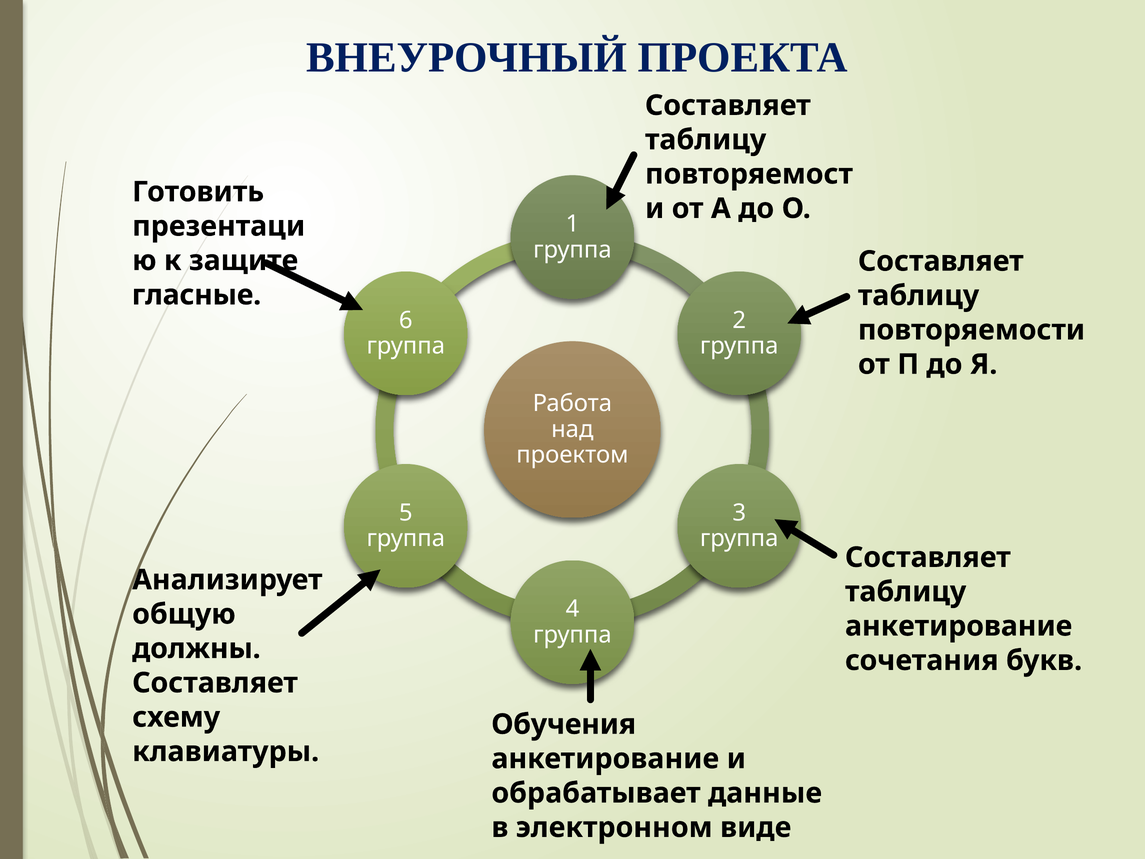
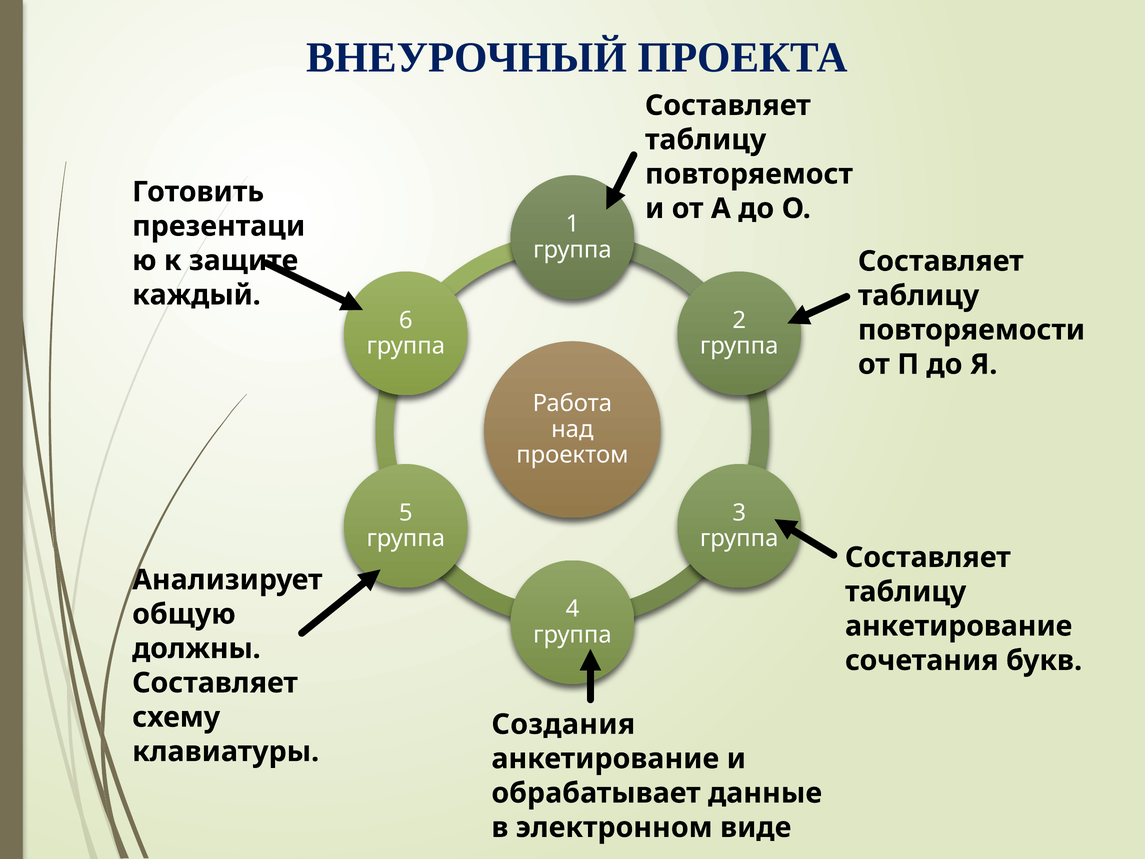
гласные: гласные -> каждый (196, 295)
Обучения: Обучения -> Создания (563, 724)
